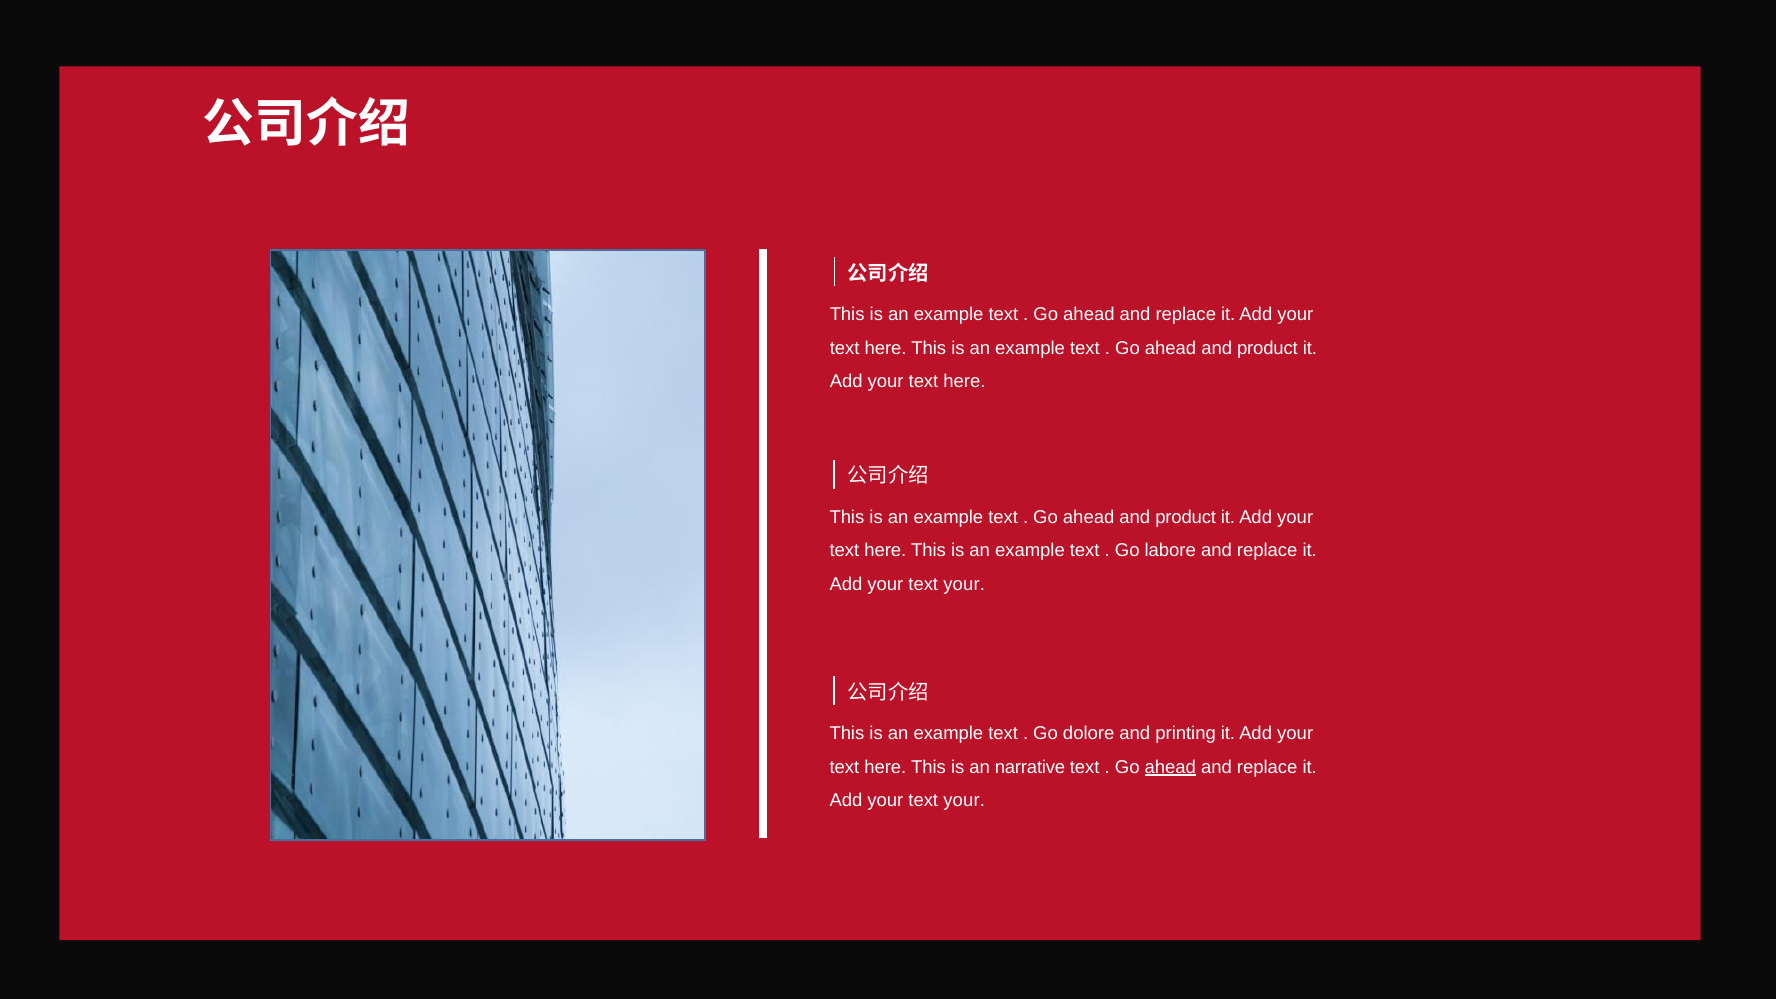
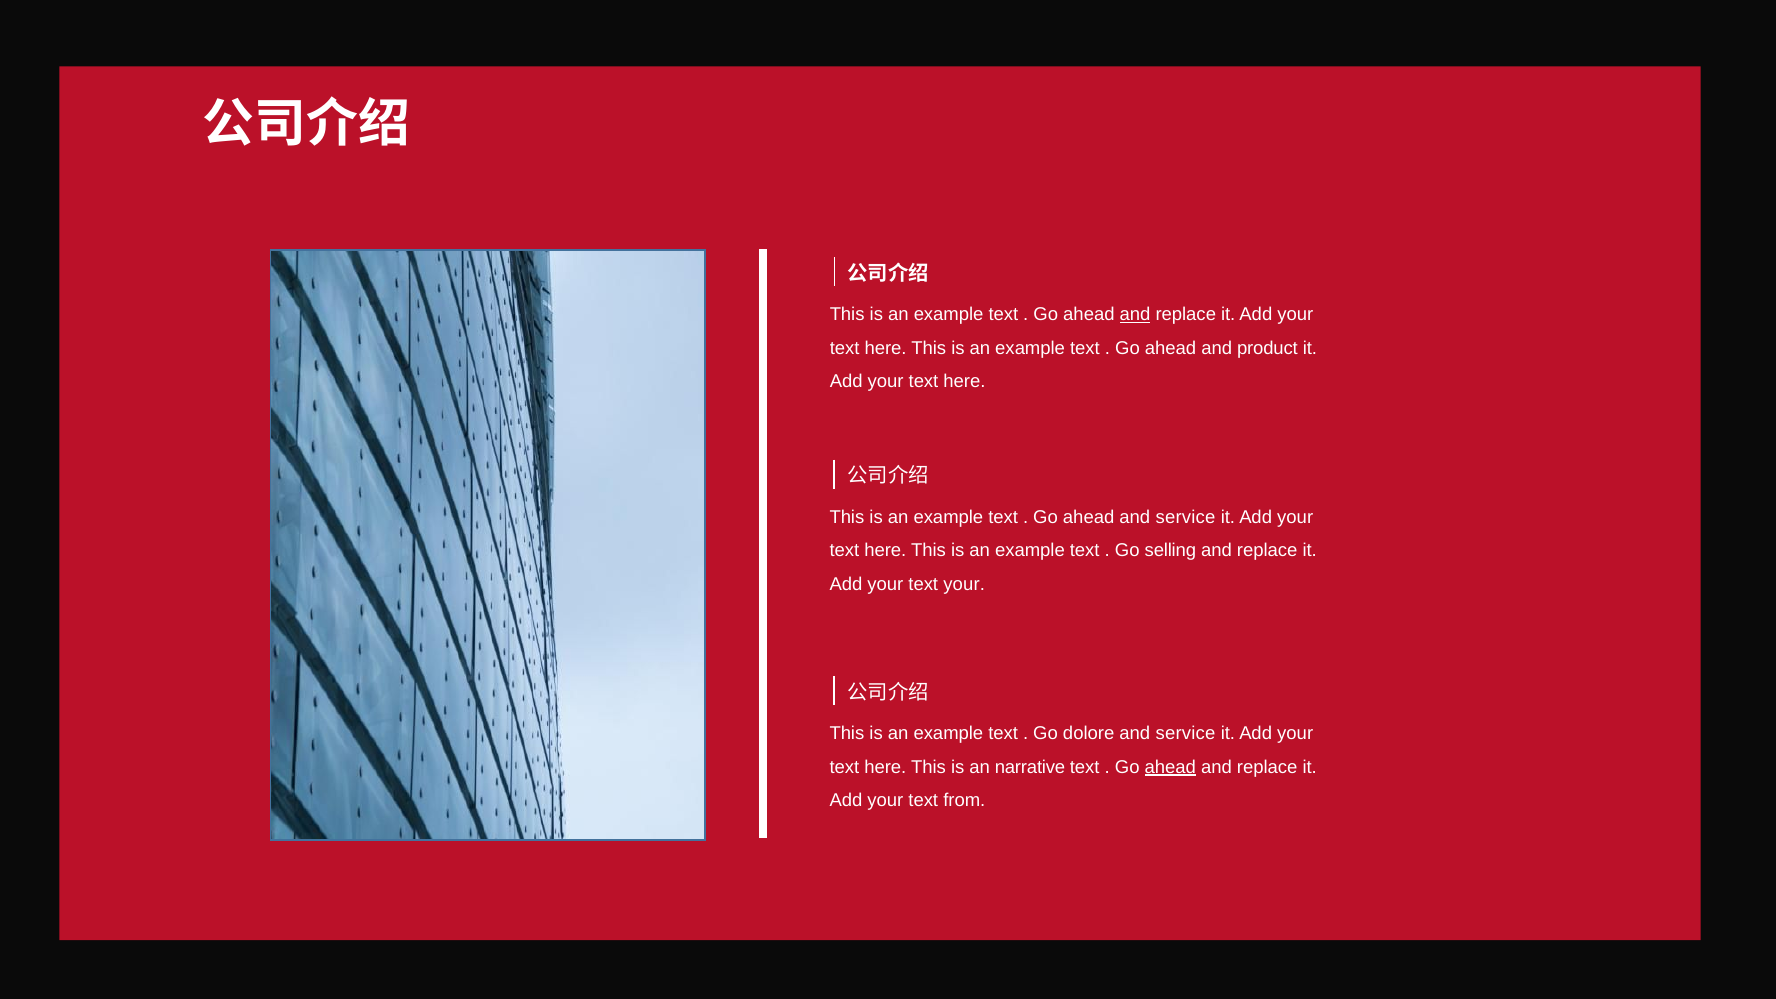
and underline: none -> present (1135, 315)
product: product -> service (1186, 517)
labore: labore -> selling (1170, 551)
printing: printing -> service (1186, 734)
your: your -> from (964, 800)
